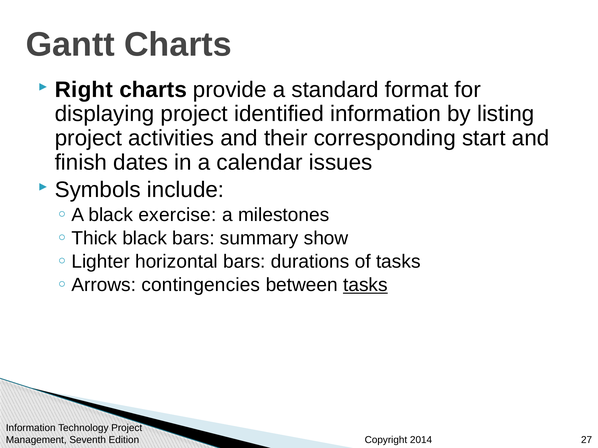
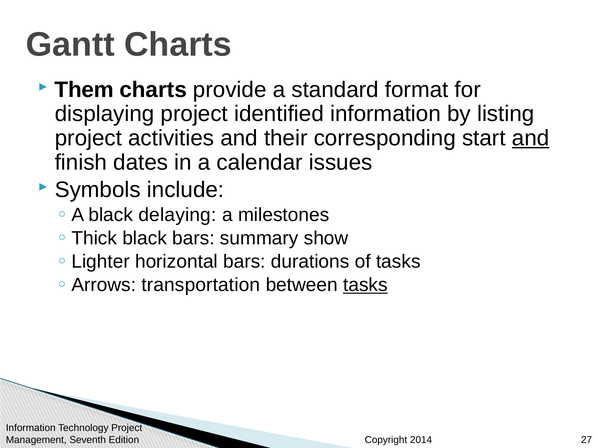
Right: Right -> Them (84, 90)
and underline: none -> present (531, 138)
exercise: exercise -> delaying (177, 215)
contingencies: contingencies -> transportation (201, 285)
